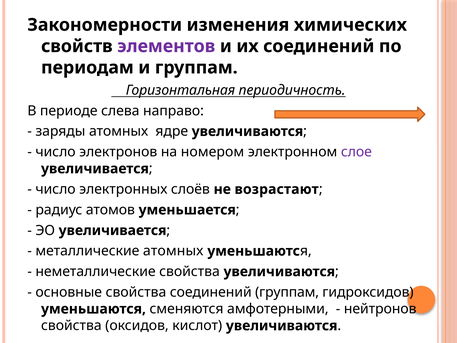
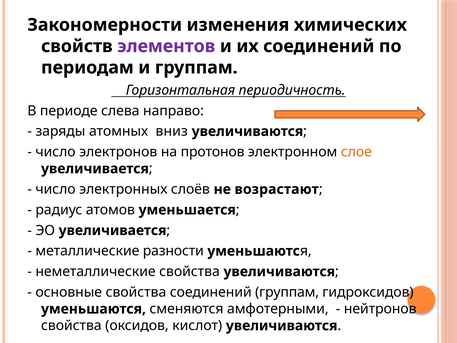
ядре: ядре -> вниз (172, 131)
номером: номером -> протонов (213, 152)
слое colour: purple -> orange (356, 152)
металлические атомных: атомных -> разности (173, 251)
